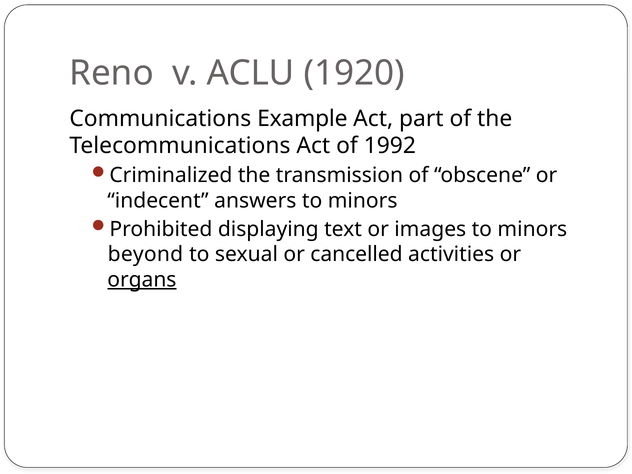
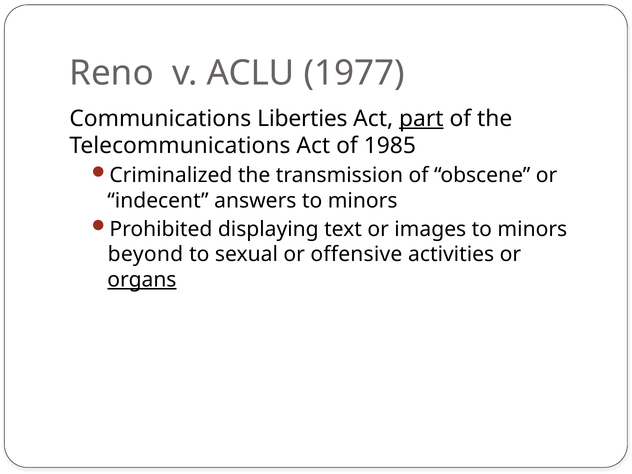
1920: 1920 -> 1977 (354, 73)
Example: Example -> Liberties (302, 118)
part underline: none -> present (421, 118)
1992: 1992 -> 1985 (390, 146)
cancelled: cancelled -> offensive (356, 254)
